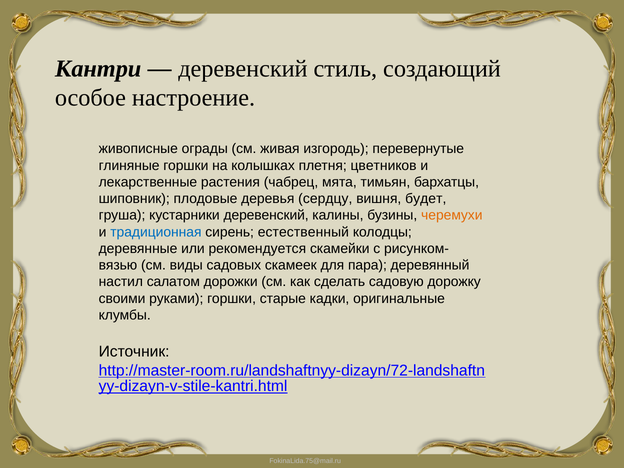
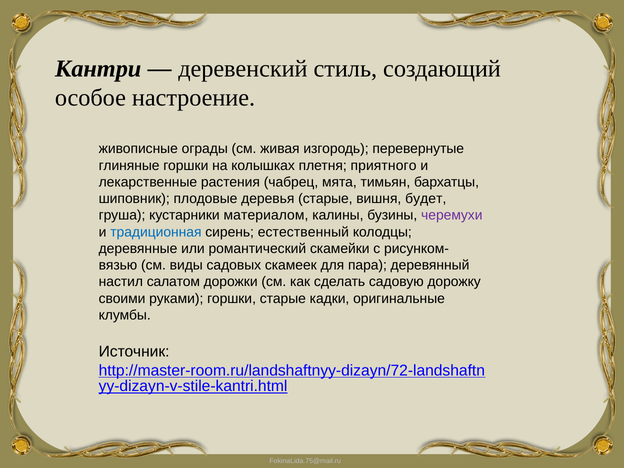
цветников: цветников -> приятного (384, 165)
деревья сердцу: сердцу -> старые (325, 199)
кустарники деревенский: деревенский -> материалом (266, 215)
черемухи colour: orange -> purple (452, 215)
рекомендуется: рекомендуется -> романтический (257, 249)
